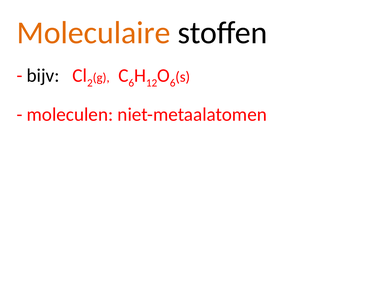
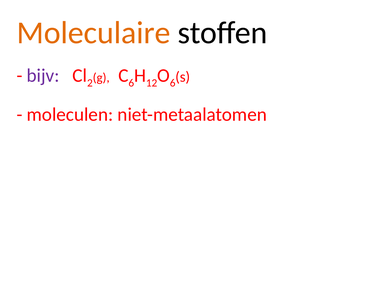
bijv colour: black -> purple (43, 75)
